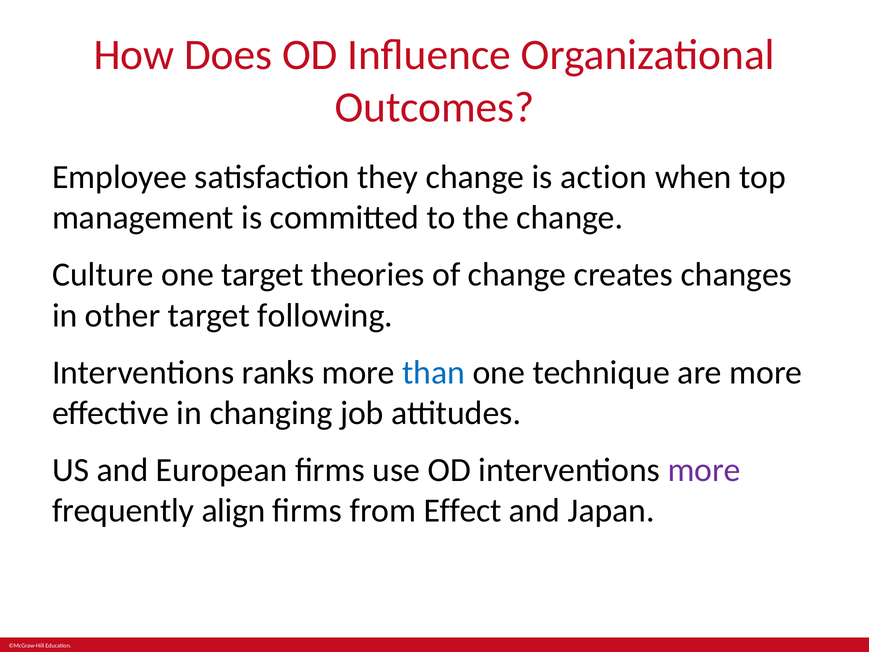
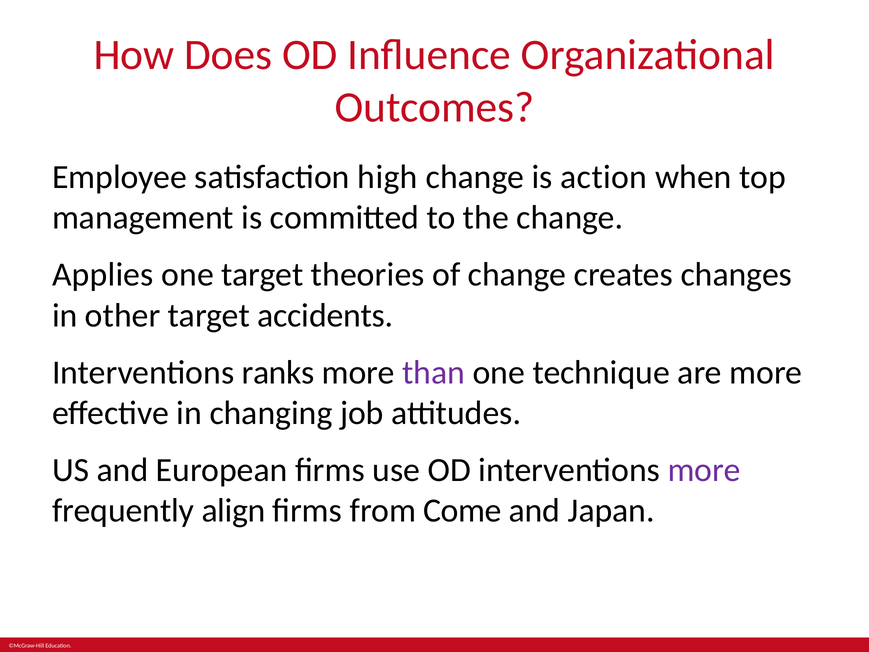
they: they -> high (388, 177)
Culture: Culture -> Applies (103, 275)
following: following -> accidents (325, 315)
than colour: blue -> purple (434, 372)
Effect: Effect -> Come (462, 510)
